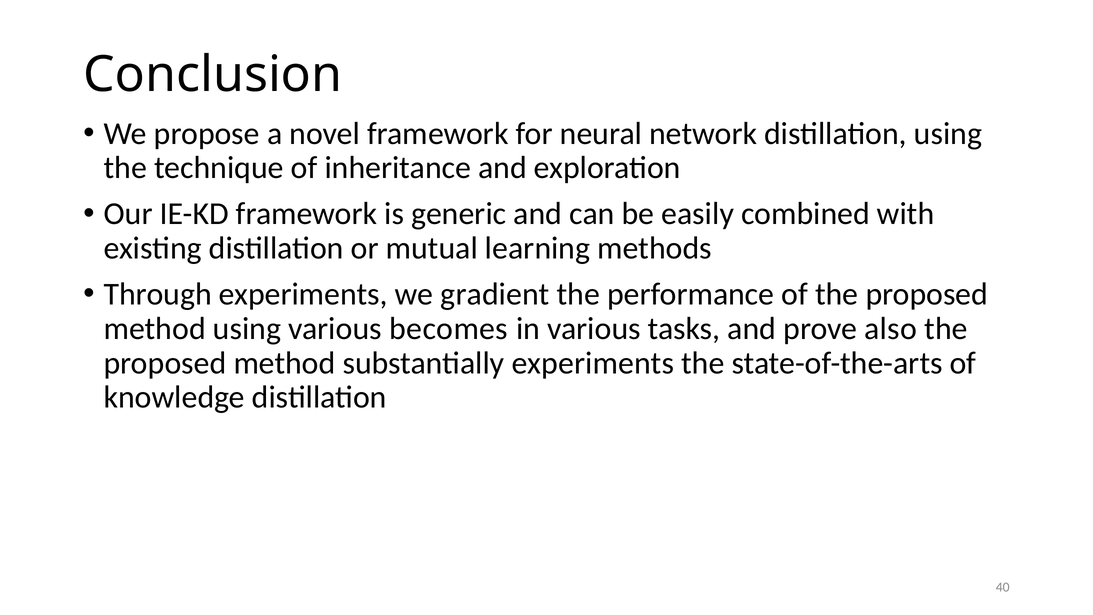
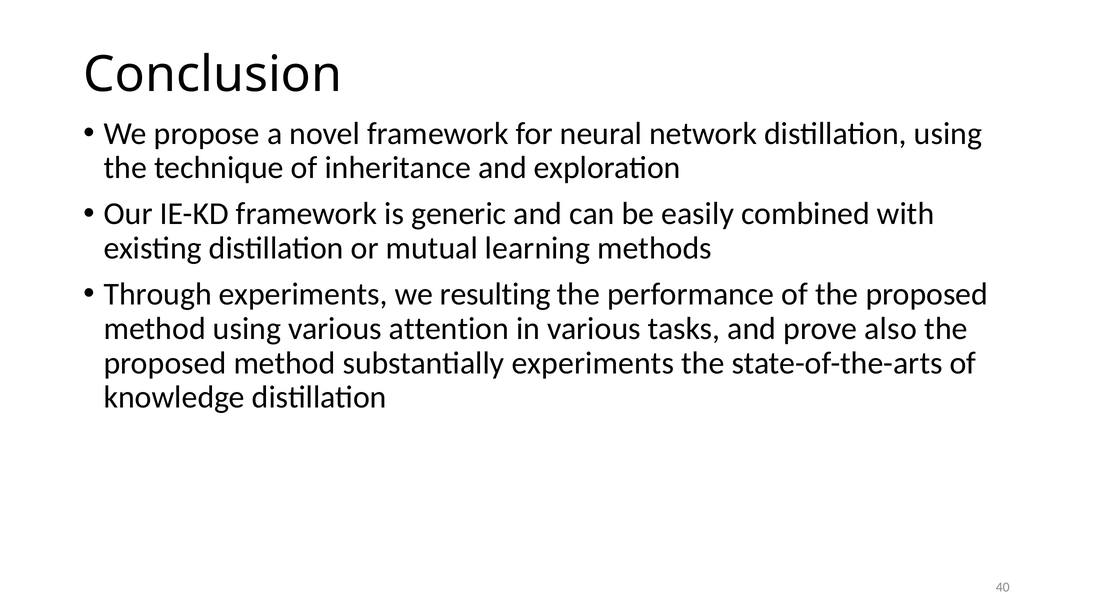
gradient: gradient -> resulting (495, 294)
becomes: becomes -> attention (449, 328)
